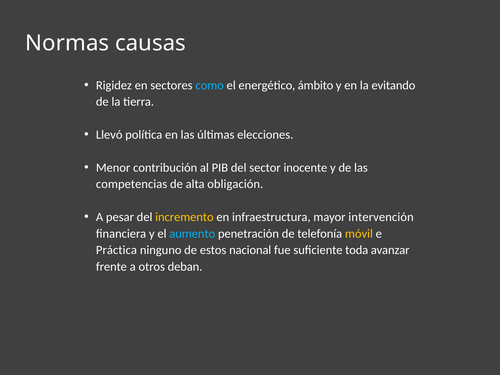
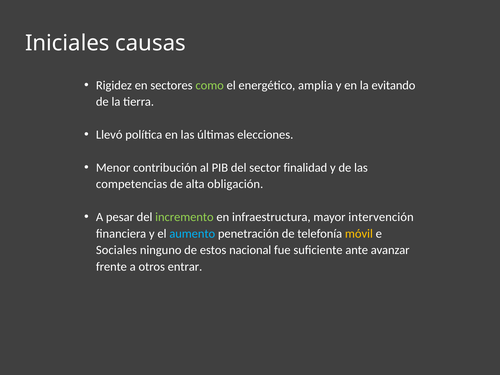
Normas: Normas -> Iniciales (67, 43)
como colour: light blue -> light green (210, 85)
ámbito: ámbito -> amplia (315, 85)
inocente: inocente -> finalidad (305, 168)
incremento colour: yellow -> light green (184, 217)
Práctica: Práctica -> Sociales (116, 250)
toda: toda -> ante (357, 250)
deban: deban -> entrar (185, 267)
